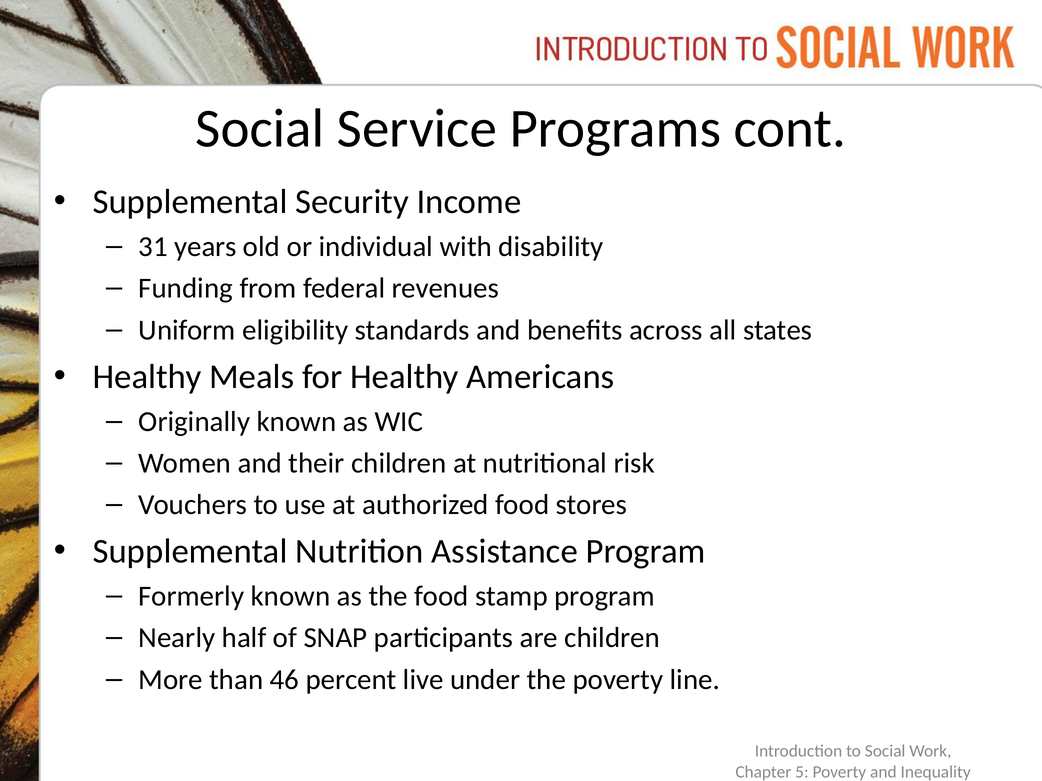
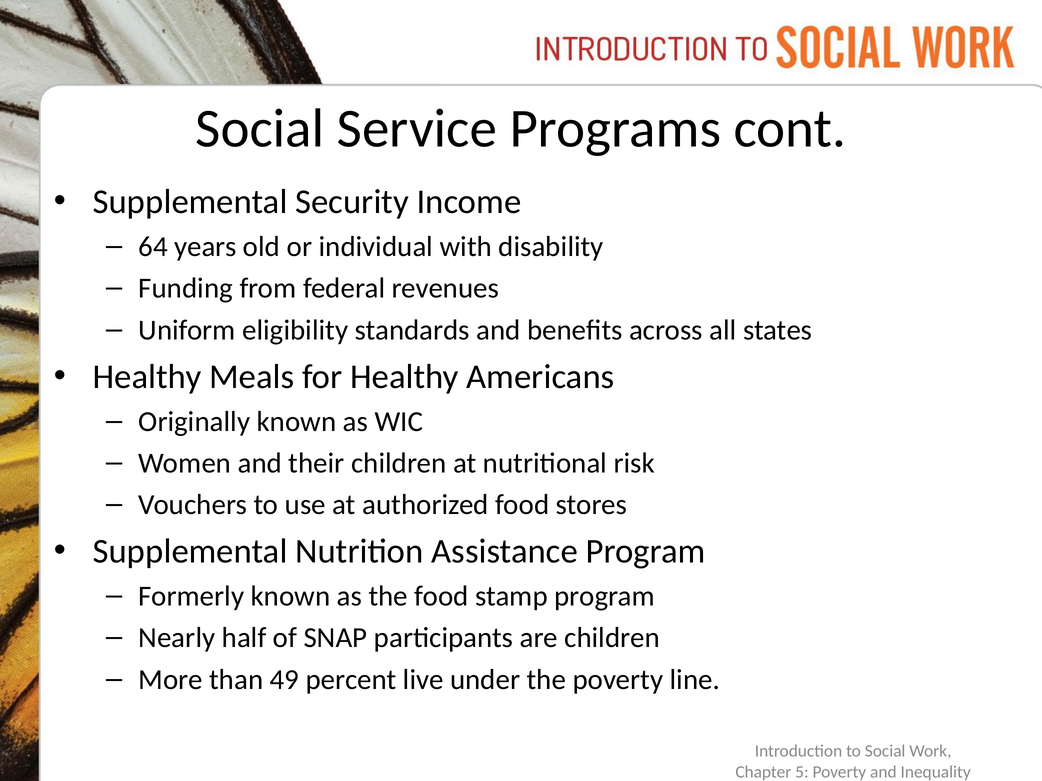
31: 31 -> 64 (153, 247)
46: 46 -> 49 (284, 680)
